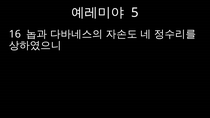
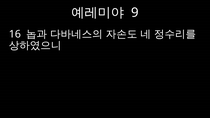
5: 5 -> 9 (135, 13)
